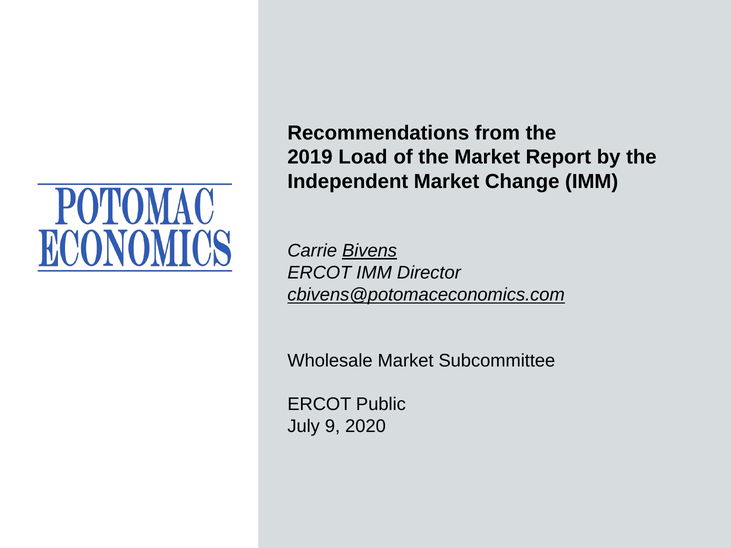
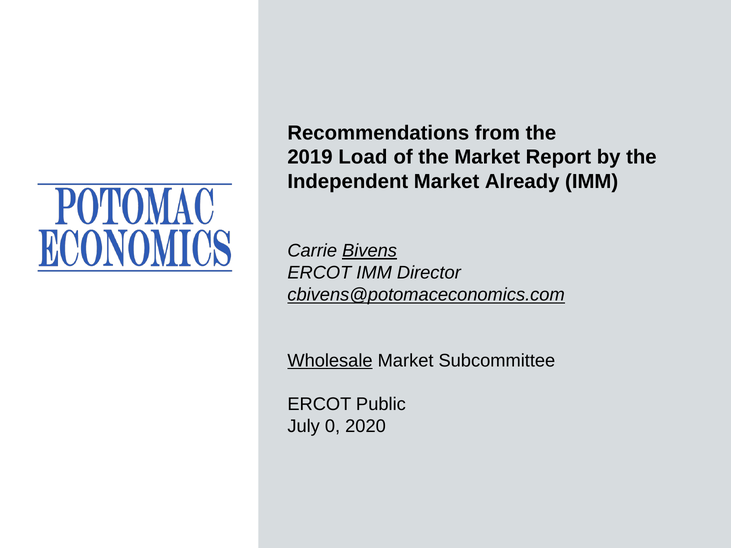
Change: Change -> Already (522, 182)
Wholesale underline: none -> present (330, 361)
9: 9 -> 0 (333, 426)
